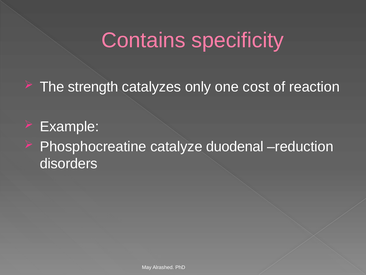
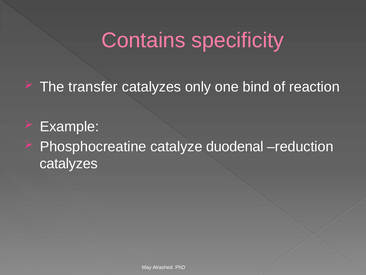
strength: strength -> transfer (93, 87)
cost: cost -> bind (256, 87)
disorders: disorders -> catalyzes (69, 163)
